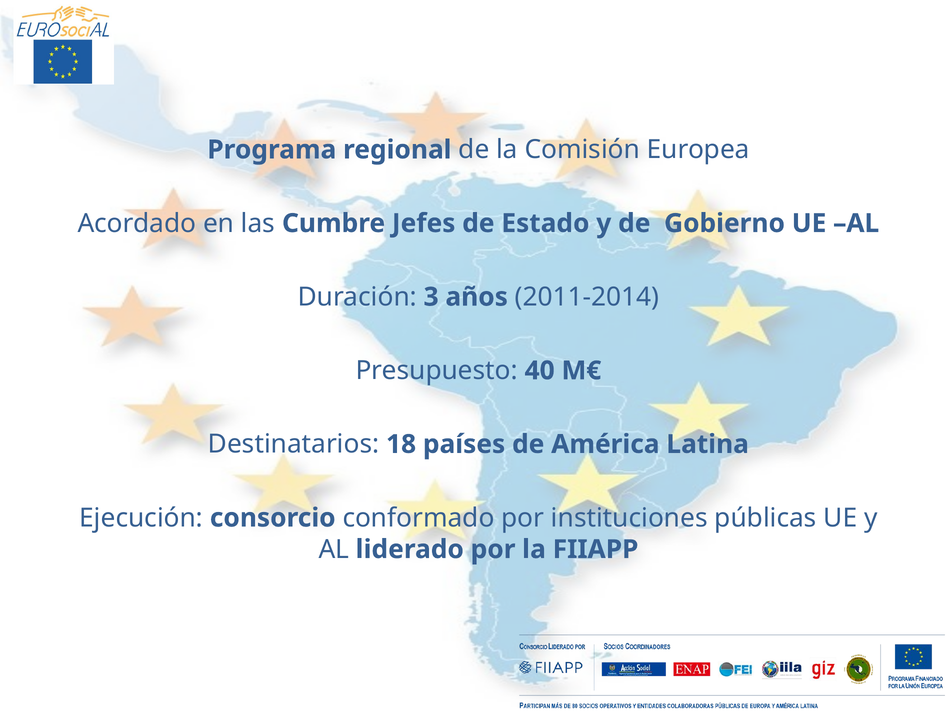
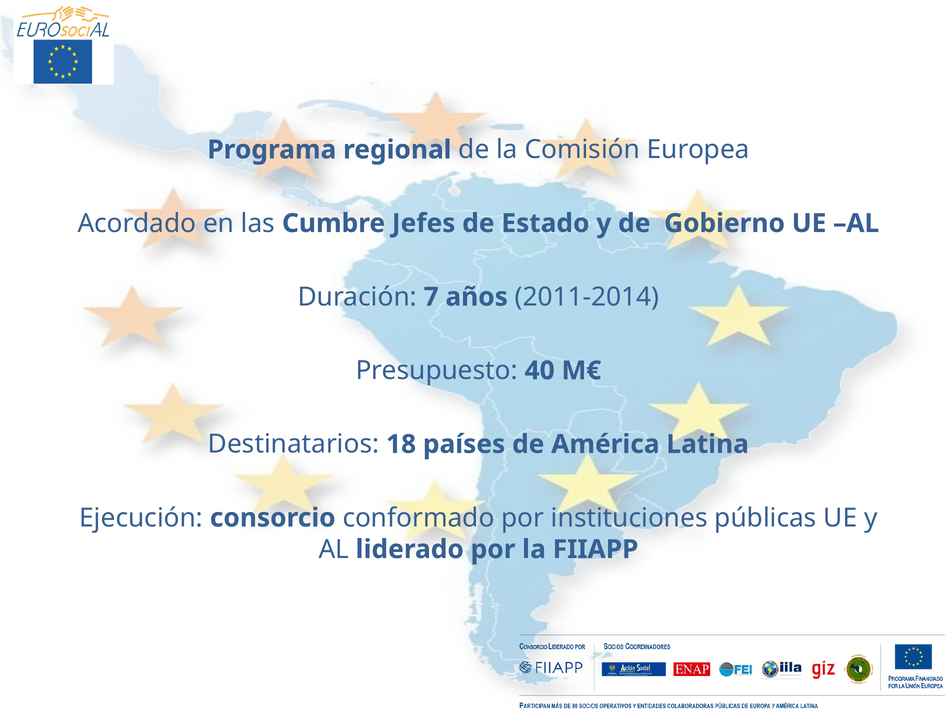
3: 3 -> 7 (431, 297)
